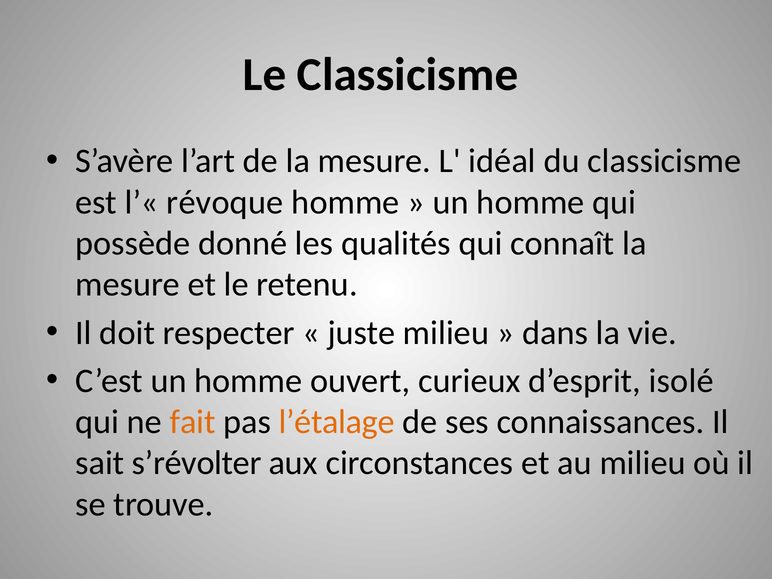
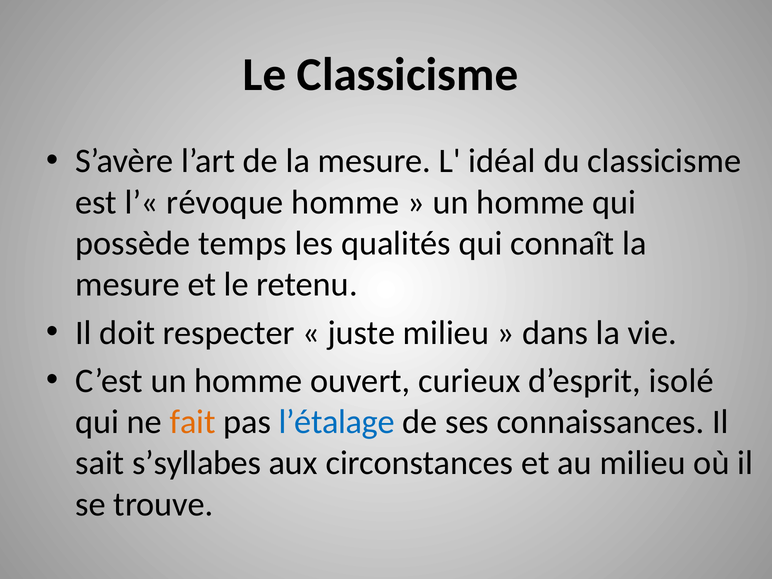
donné: donné -> temps (242, 243)
l’étalage colour: orange -> blue (337, 422)
s’révolter: s’révolter -> s’syllabes (197, 463)
